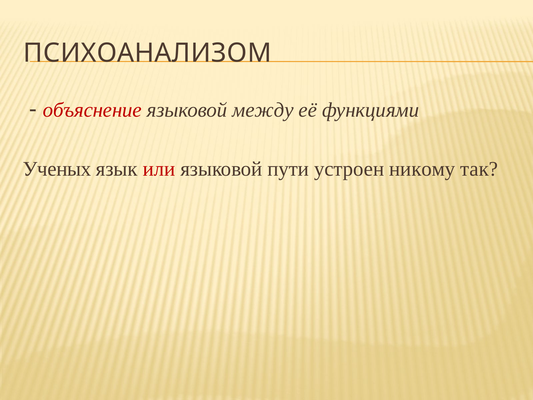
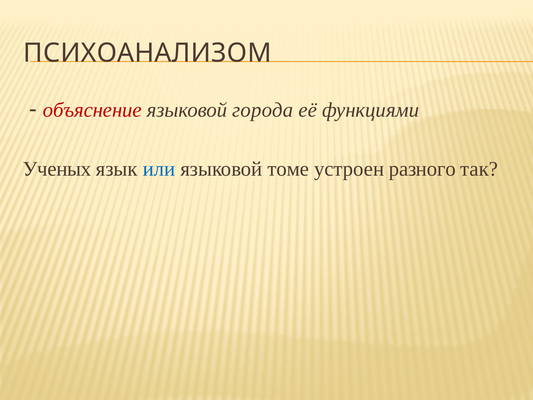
между: между -> города (263, 110)
или colour: red -> blue (159, 169)
пути: пути -> томе (288, 169)
никому: никому -> разного (422, 169)
